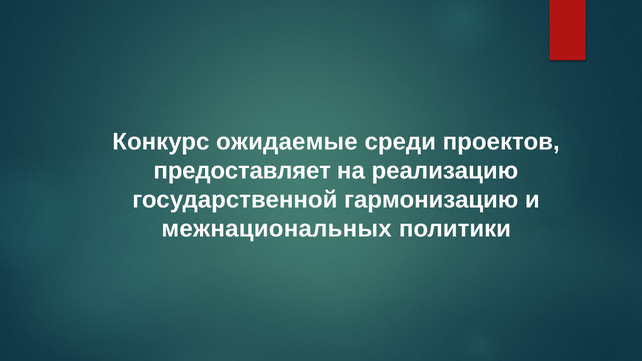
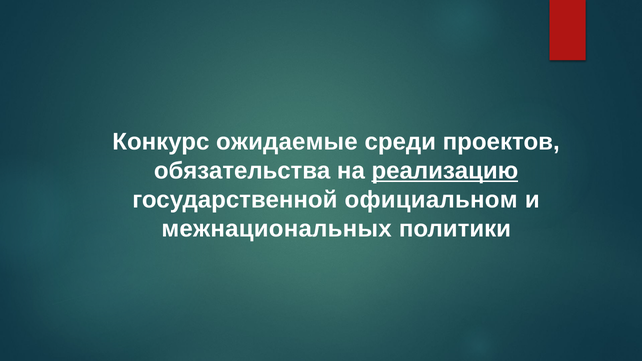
предоставляет: предоставляет -> обязательства (242, 171)
реализацию underline: none -> present (445, 171)
гармонизацию: гармонизацию -> официальном (431, 200)
